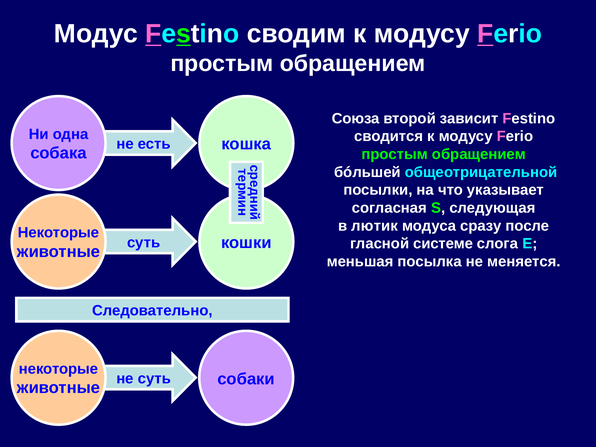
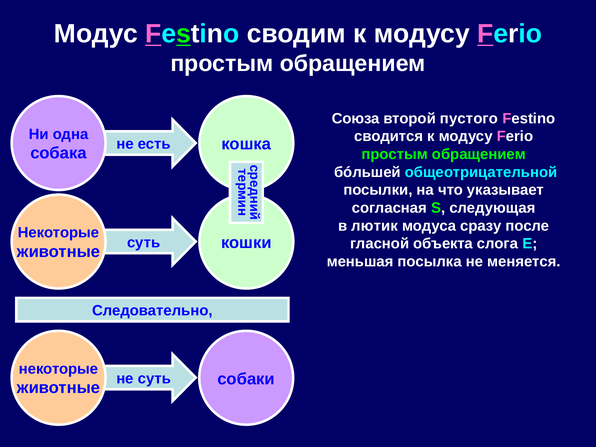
зависит: зависит -> пустого (469, 118)
системе: системе -> объекта (443, 244)
